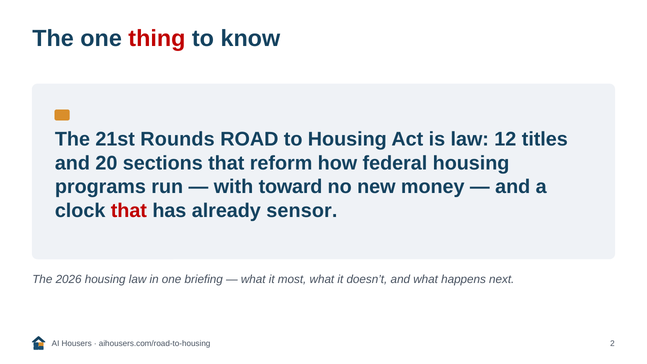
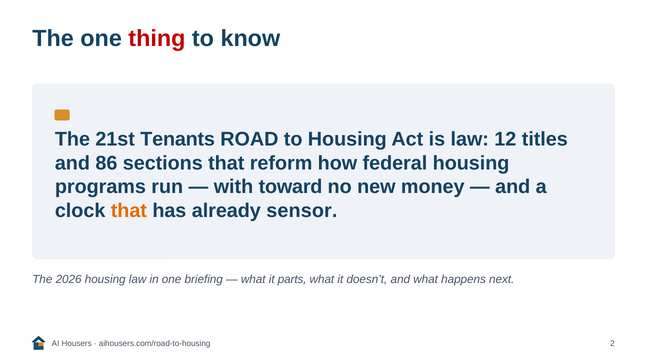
Rounds: Rounds -> Tenants (178, 139)
20: 20 -> 86 (106, 163)
that colour: red -> orange (129, 211)
most: most -> parts (292, 280)
